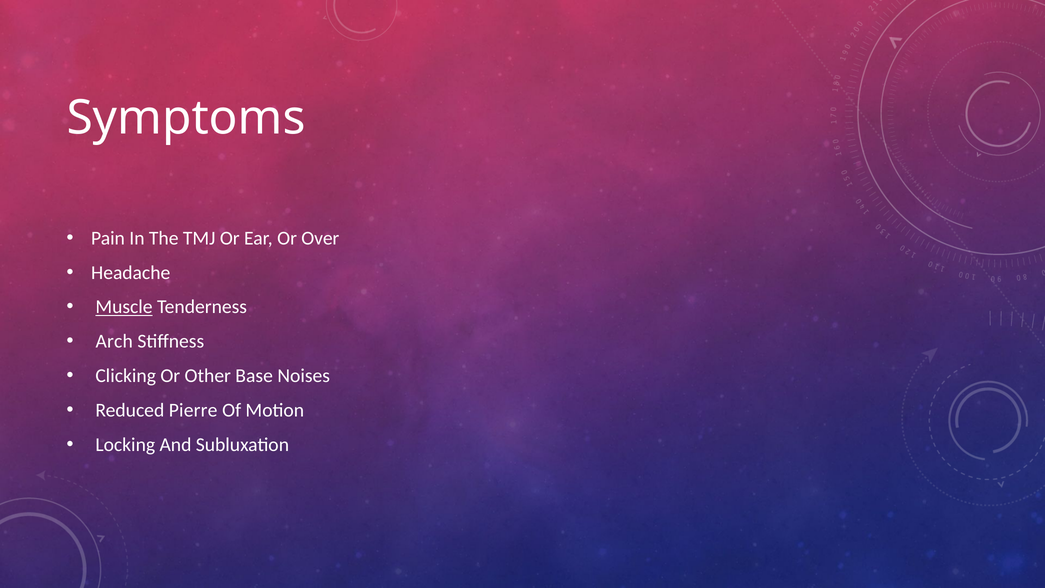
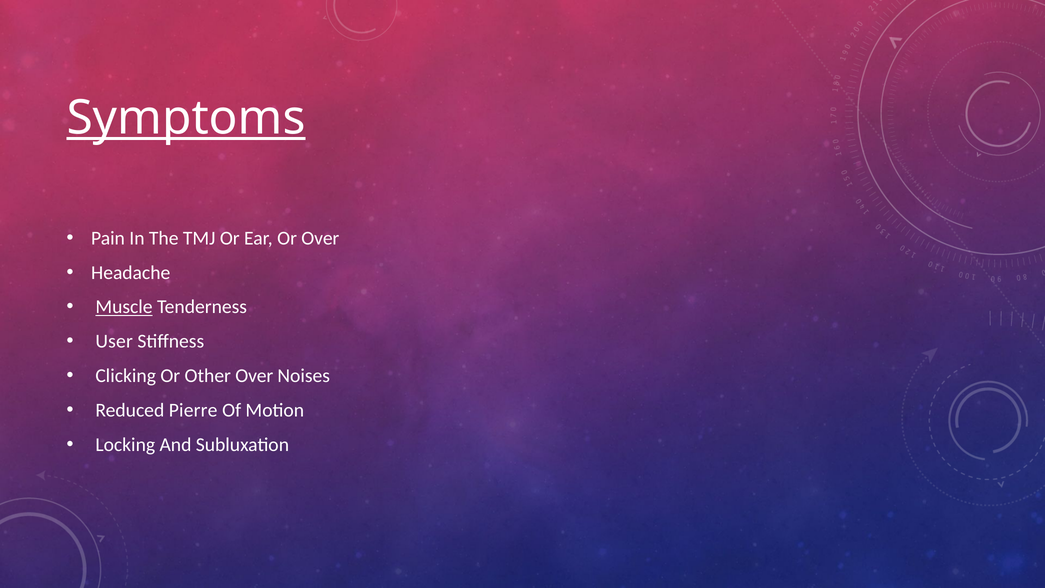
Symptoms underline: none -> present (186, 118)
Arch: Arch -> User (114, 341)
Other Base: Base -> Over (254, 376)
